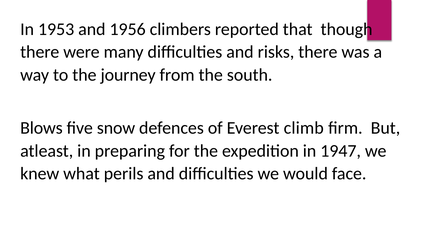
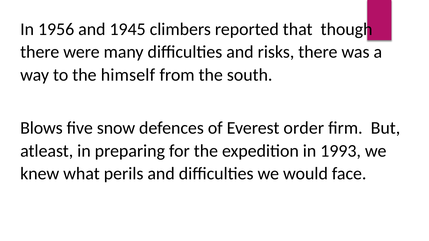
1953: 1953 -> 1956 (56, 29)
1956: 1956 -> 1945 (128, 29)
journey: journey -> himself (128, 75)
climb: climb -> order (304, 128)
1947: 1947 -> 1993 (341, 151)
